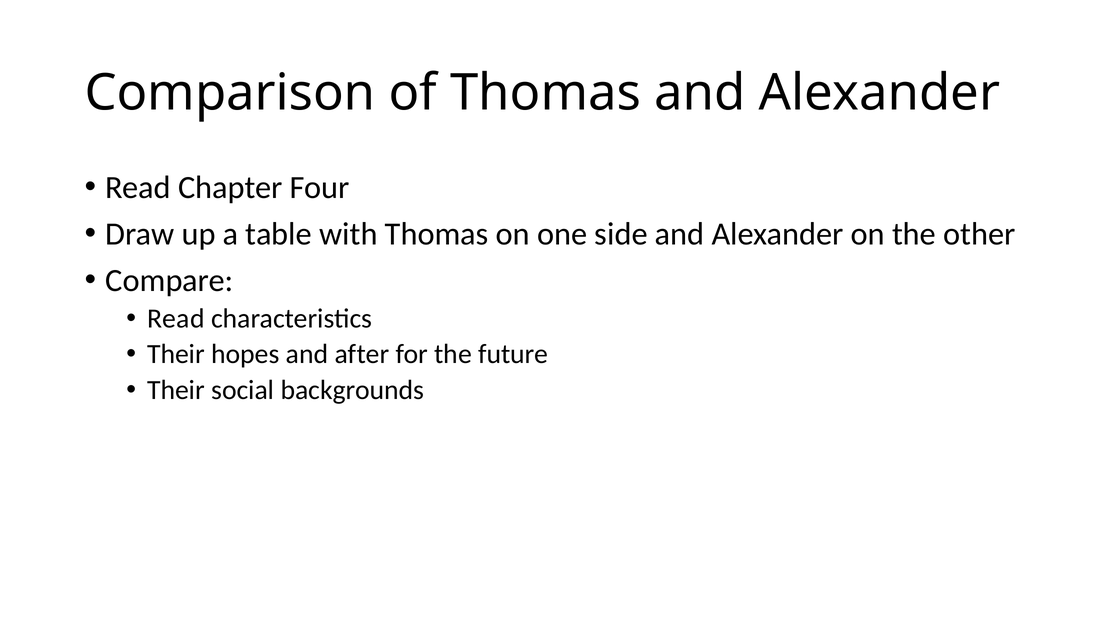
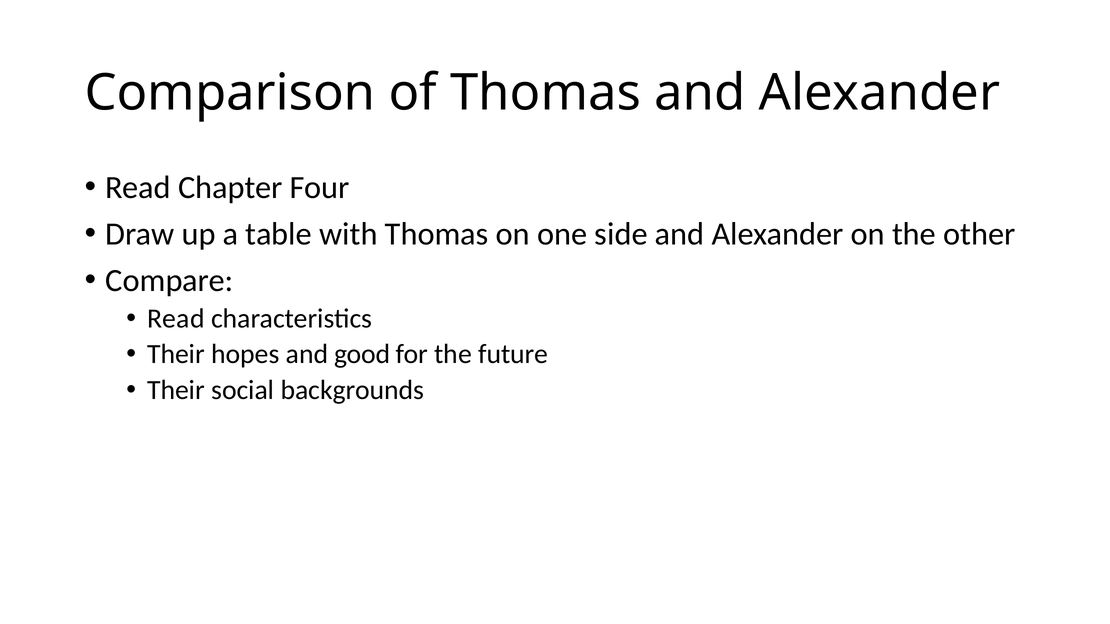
after: after -> good (362, 355)
